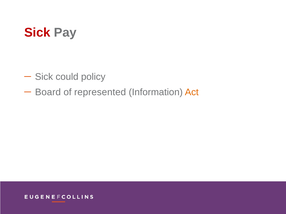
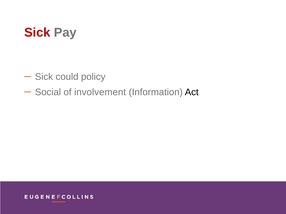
Board: Board -> Social (48, 92)
represented: represented -> involvement (100, 92)
Act colour: orange -> black (192, 92)
